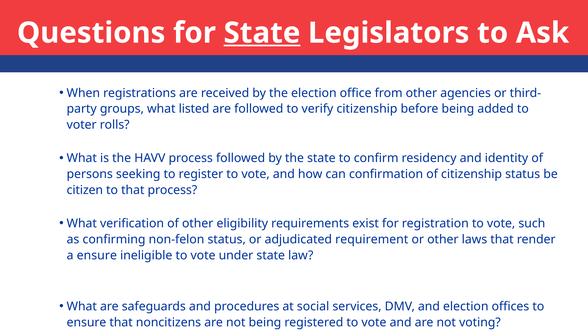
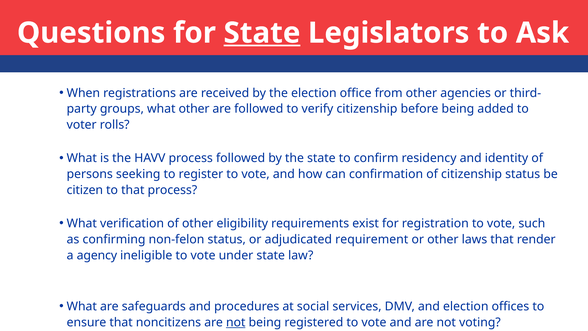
what listed: listed -> other (194, 109)
a ensure: ensure -> agency (97, 255)
not underline: none -> present (236, 322)
